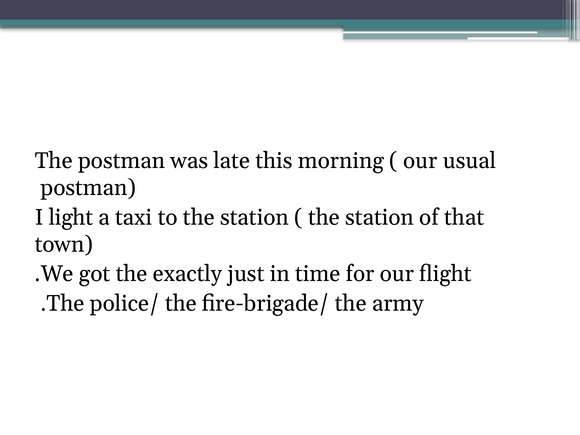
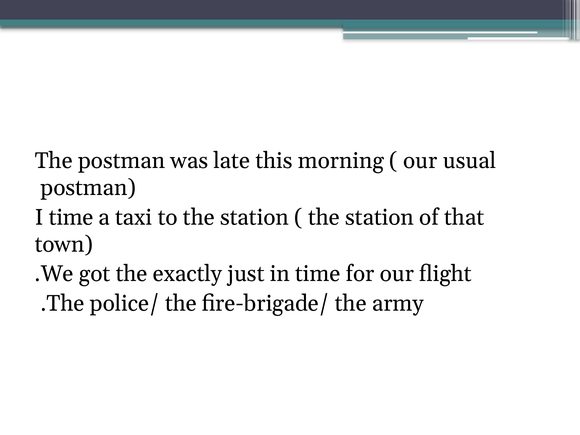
I light: light -> time (71, 217)
